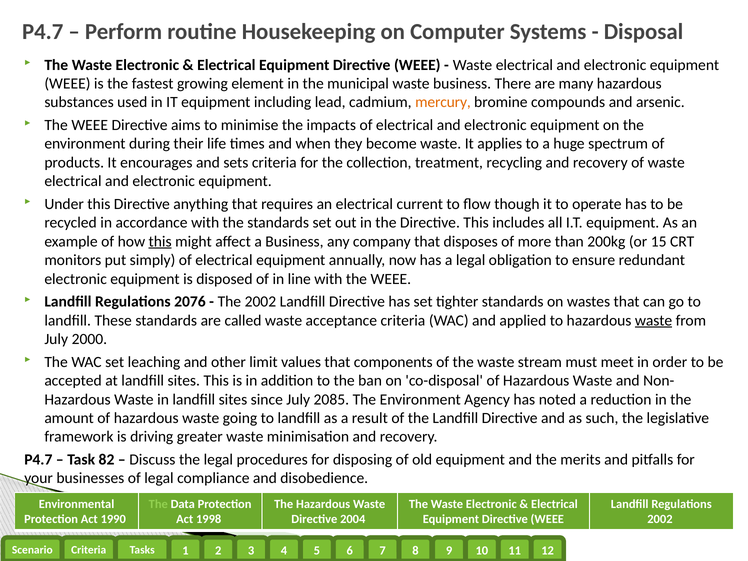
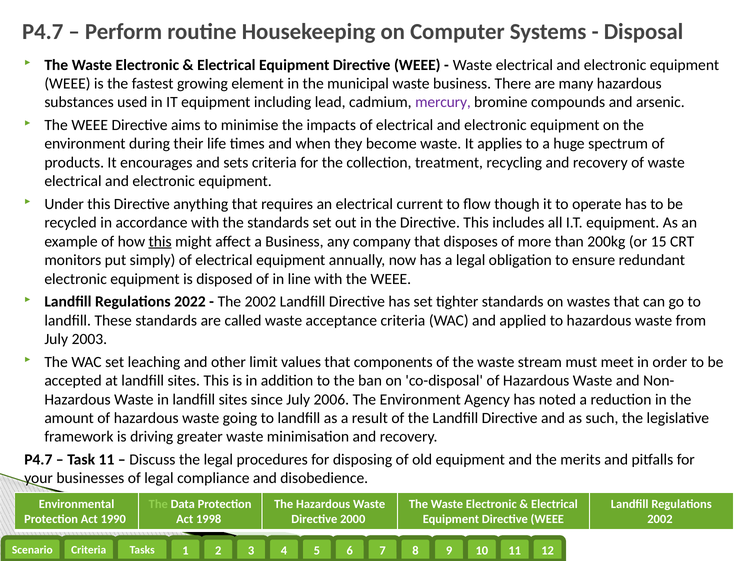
mercury colour: orange -> purple (443, 102)
2076: 2076 -> 2022 (190, 302)
waste underline: present -> none (654, 320)
2000: 2000 -> 2003 (89, 339)
2085: 2085 -> 2006 (331, 399)
Task 82: 82 -> 11 (107, 460)
2004: 2004 -> 2000 (353, 519)
